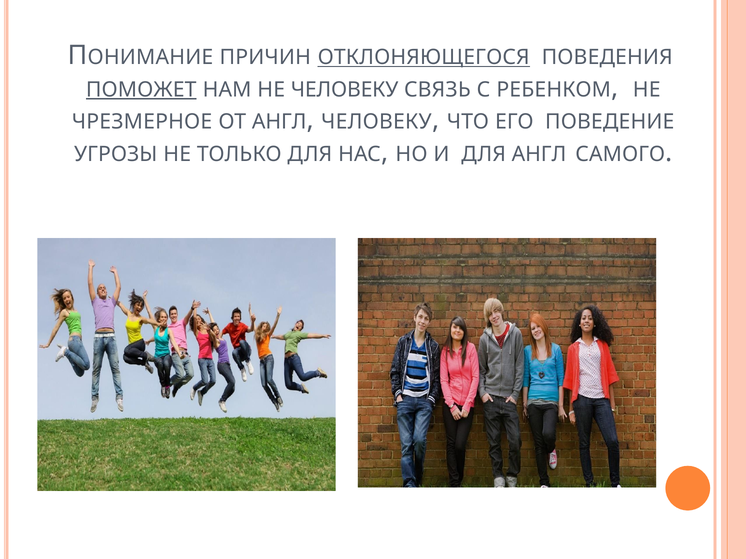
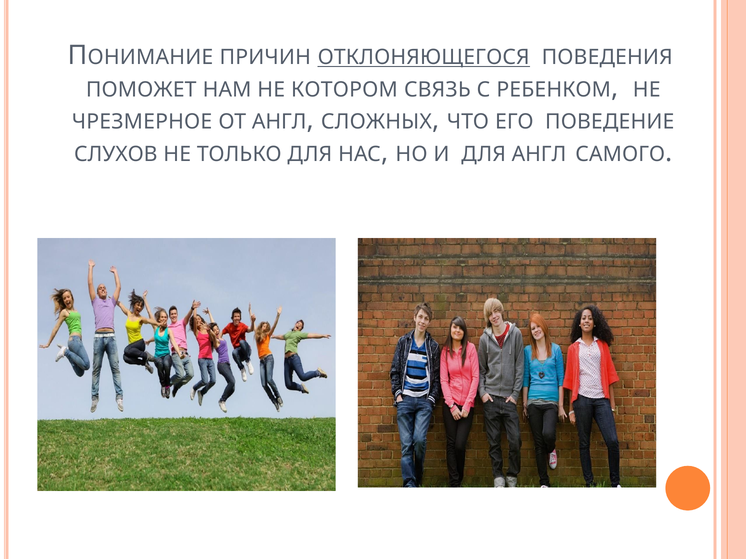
ПОМОЖЕТ underline: present -> none (141, 90)
НЕ ЧЕЛОВЕКУ: ЧЕЛОВЕКУ -> КОТОРОМ (344, 90)
ЧЕЛОВЕКУ: ЧЕЛОВЕКУ -> СЛОЖНЫХ (376, 122)
УГРОЗЫ: УГРОЗЫ -> СЛУХОВ (116, 154)
